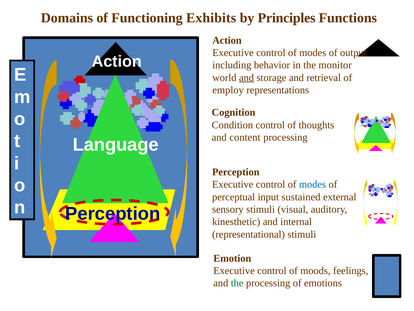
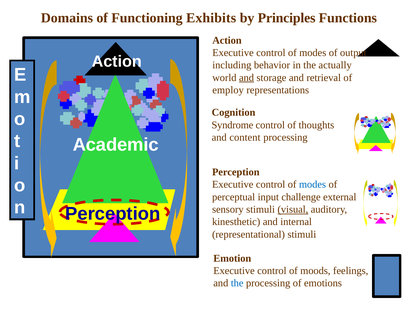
monitor: monitor -> actually (335, 65)
Condition: Condition -> Syndrome (232, 125)
Language: Language -> Academic (116, 144)
sustained: sustained -> challenge (301, 197)
visual underline: none -> present (293, 209)
the colour: green -> blue (237, 283)
